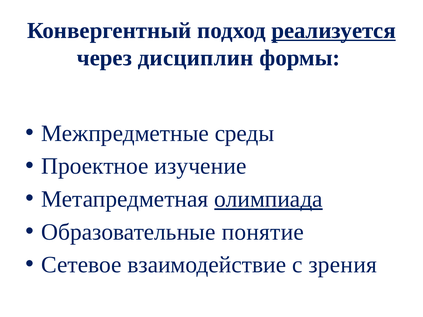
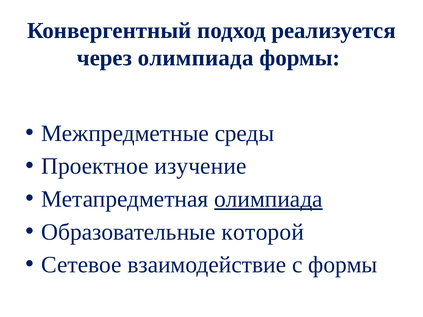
реализуется underline: present -> none (334, 31)
через дисциплин: дисциплин -> олимпиада (196, 58)
понятие: понятие -> которой (263, 232)
с зрения: зрения -> формы (343, 265)
